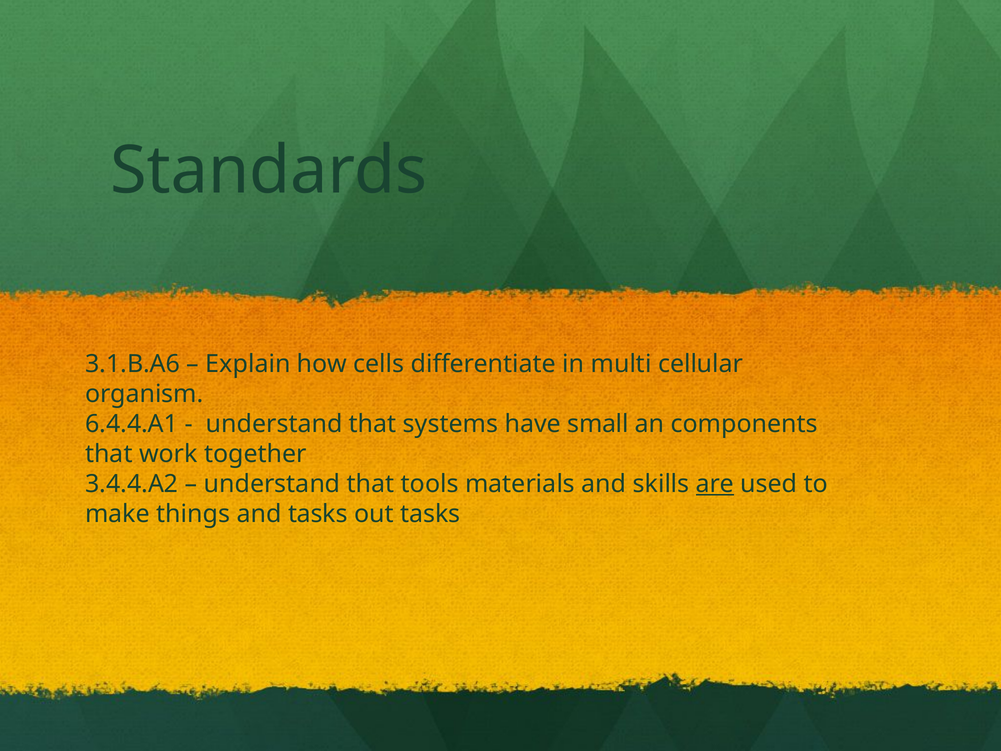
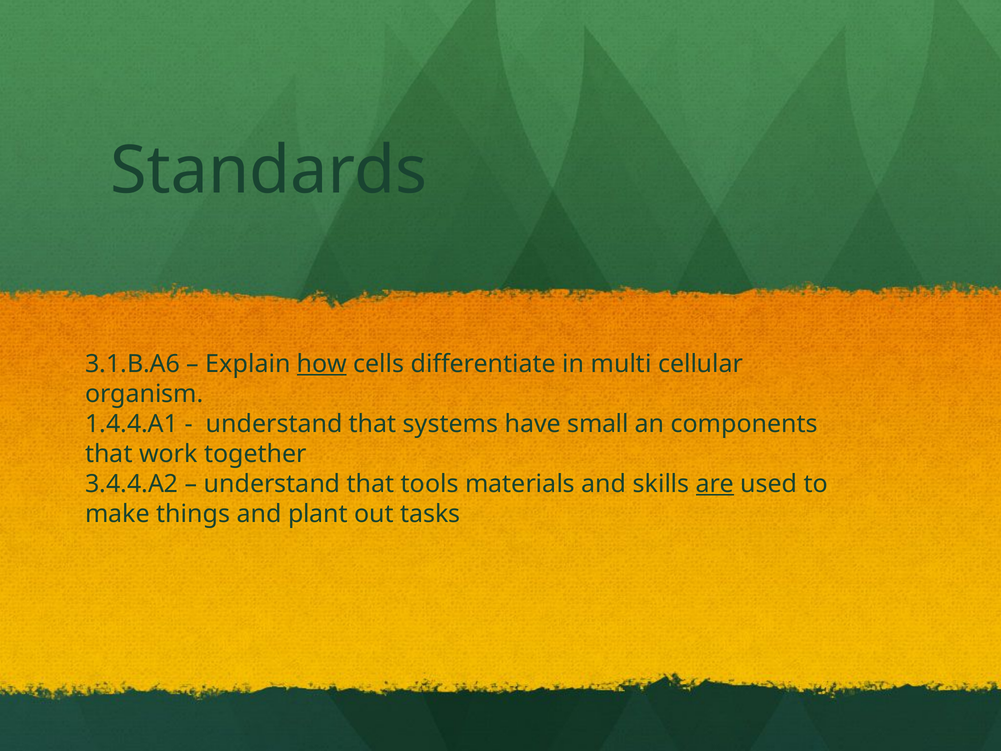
how underline: none -> present (322, 364)
6.4.4.A1: 6.4.4.A1 -> 1.4.4.A1 (132, 424)
and tasks: tasks -> plant (318, 514)
